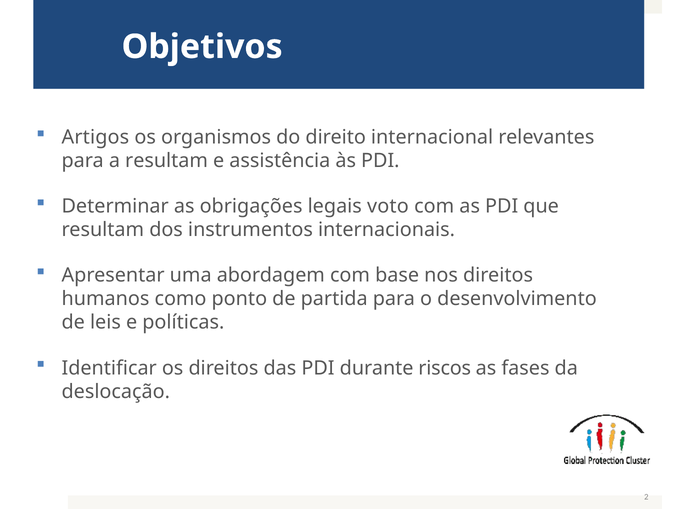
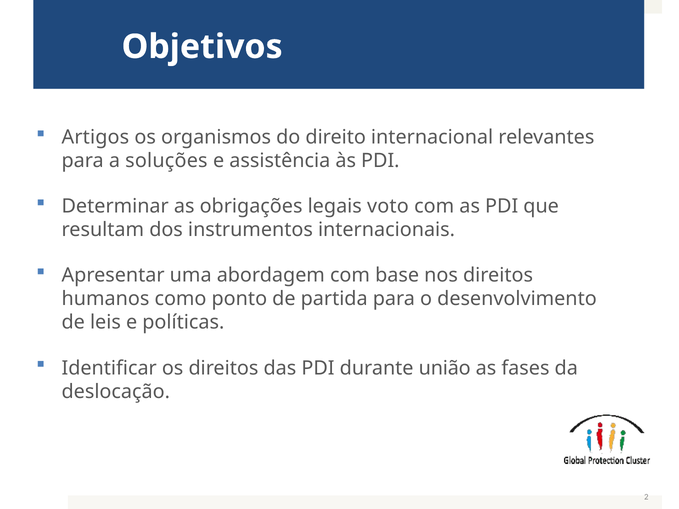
a resultam: resultam -> soluções (166, 161)
riscos: riscos -> união (445, 368)
